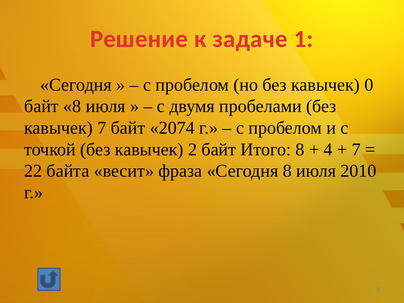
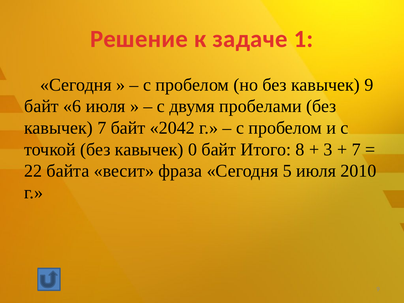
кавычек 0: 0 -> 9 (369, 85)
байт 8: 8 -> 6 (72, 106)
2074: 2074 -> 2042 (172, 128)
2: 2 -> 0 (193, 149)
4: 4 -> 3 (328, 149)
Сегодня 8: 8 -> 5 (287, 171)
